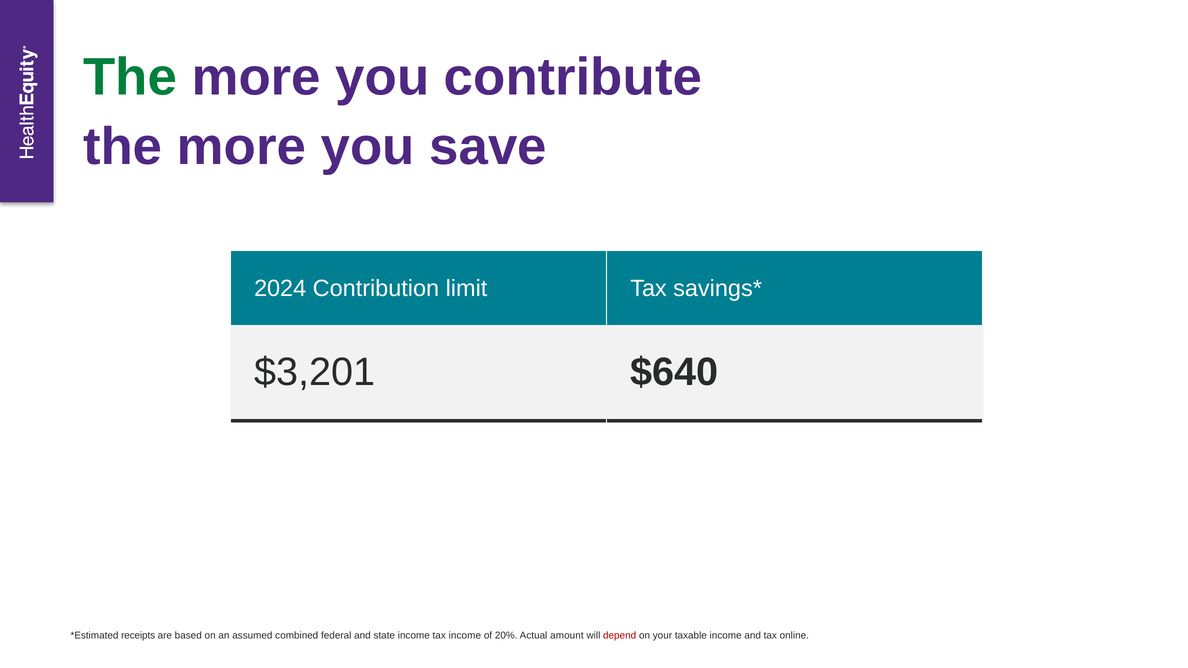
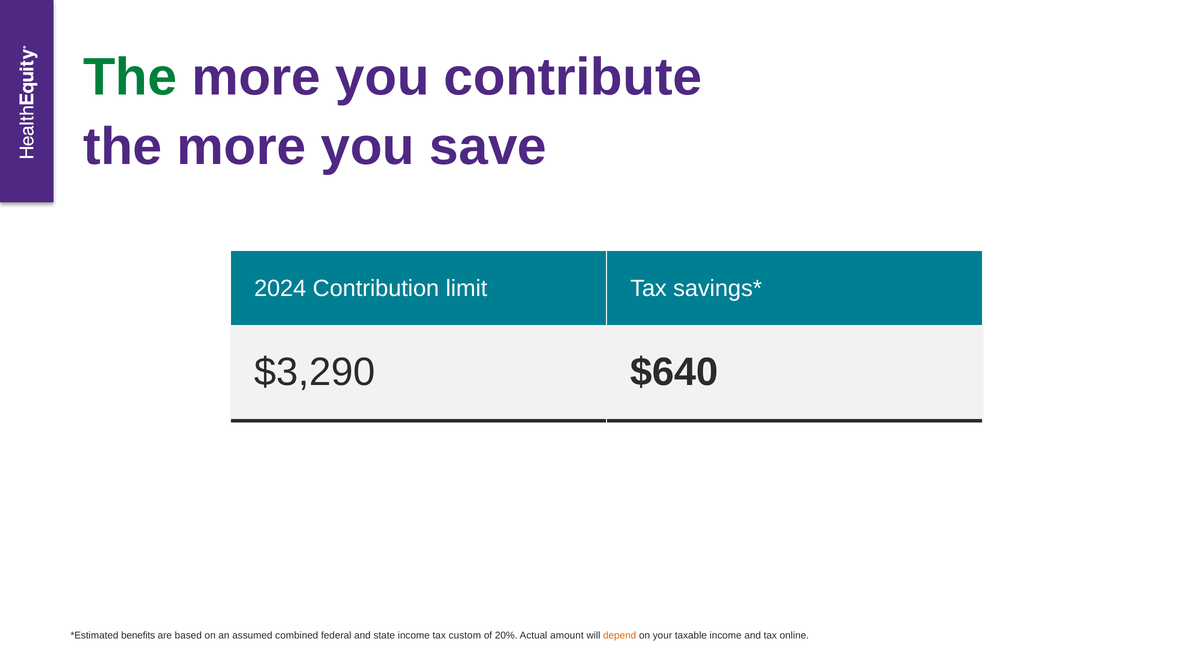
$3,201: $3,201 -> $3,290 (315, 372)
receipts: receipts -> benefits (138, 636)
tax income: income -> custom (465, 636)
depend colour: red -> orange (620, 636)
